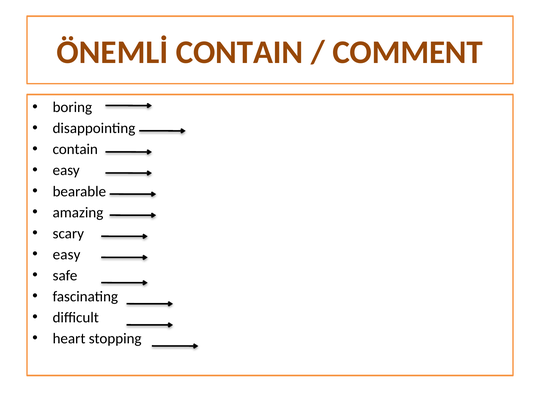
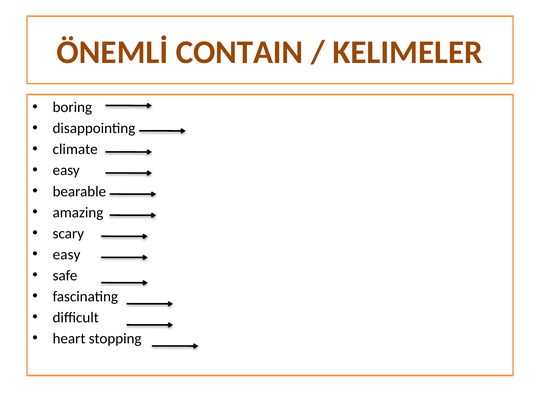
COMMENT: COMMENT -> KELIMELER (407, 52)
contain: contain -> climate (75, 149)
